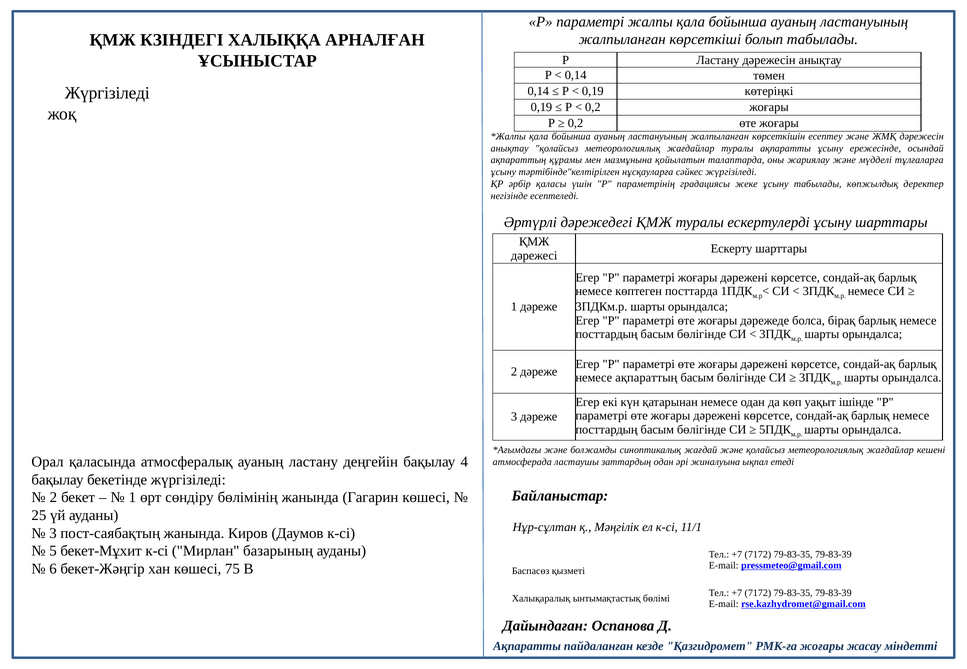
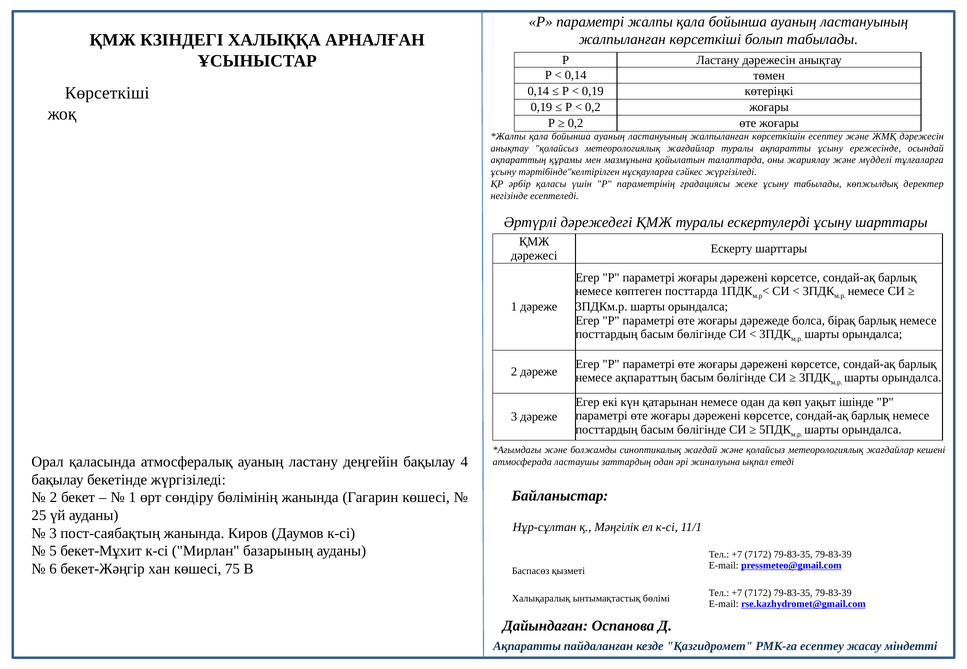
Жүргізіледі: Жүргізіледі -> Көрсеткіші (107, 93)
РМК-ға жоғары: жоғары -> есептеу (822, 647)
